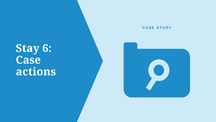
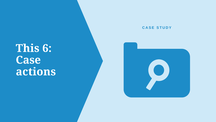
Stay: Stay -> This (28, 48)
